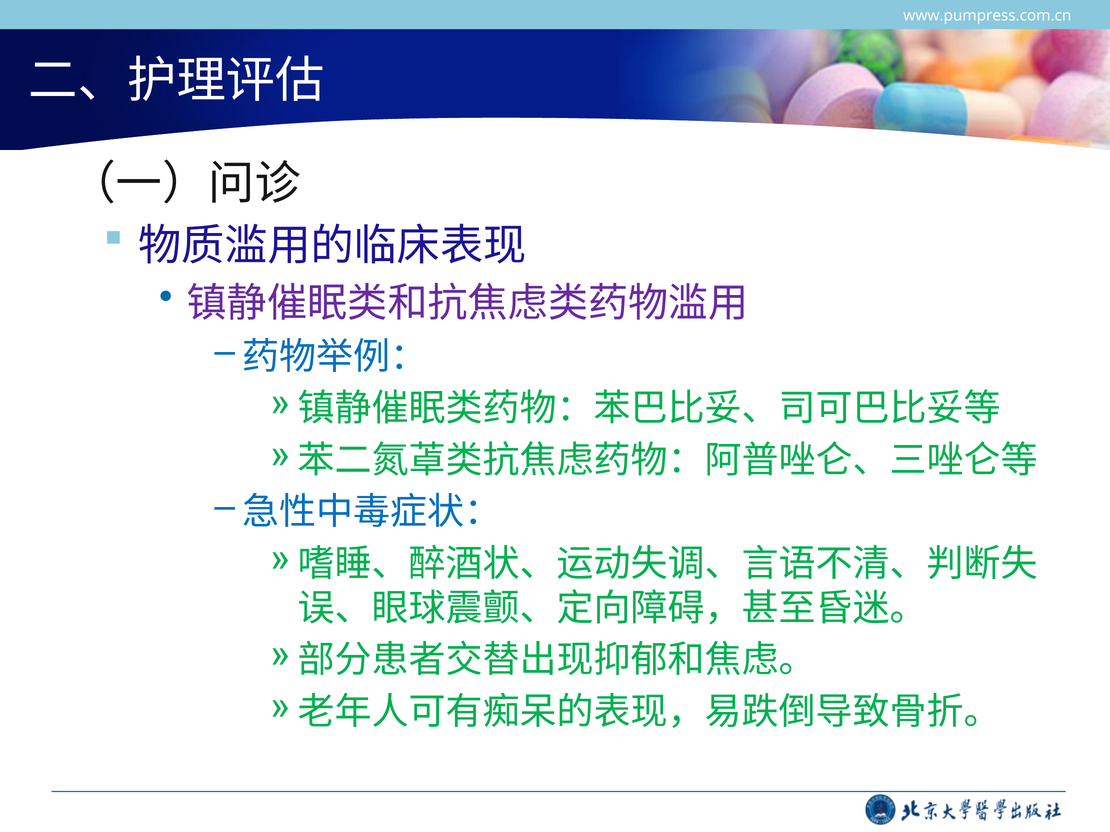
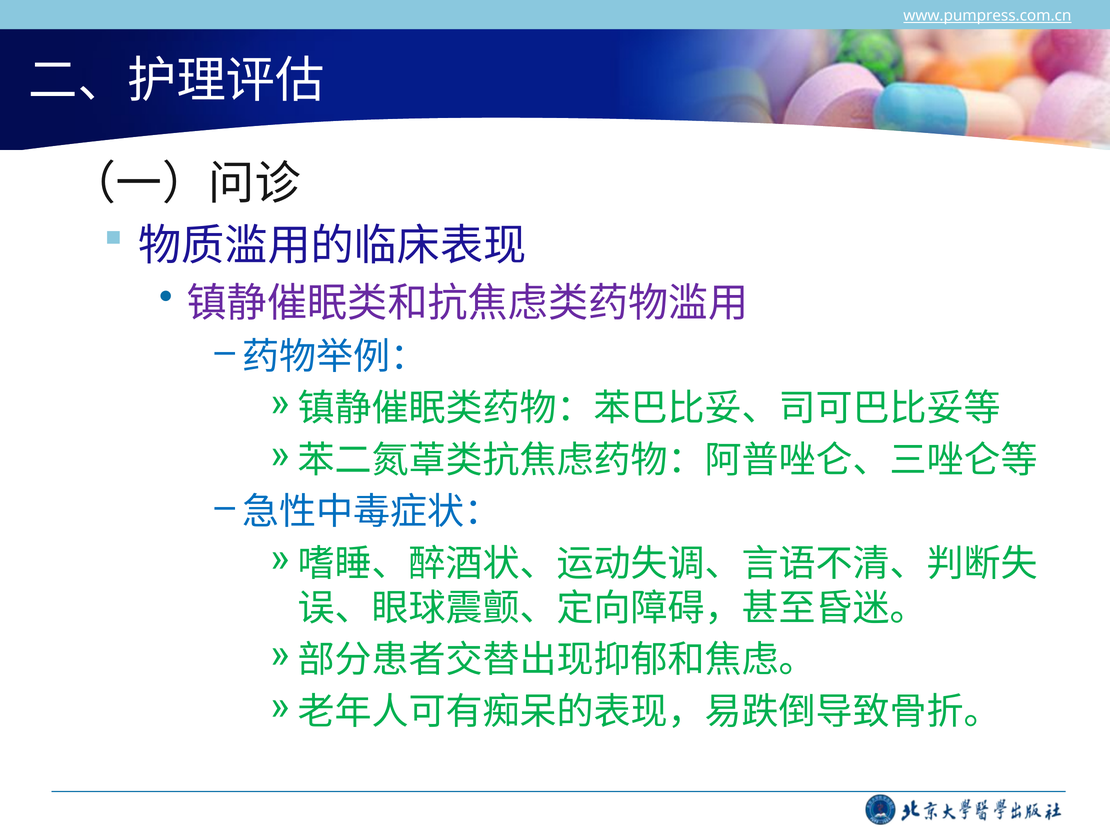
www.pumpress.com.cn underline: none -> present (987, 16)
